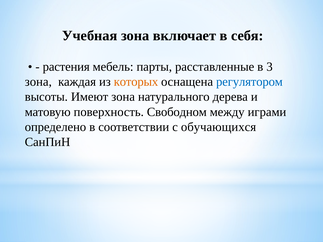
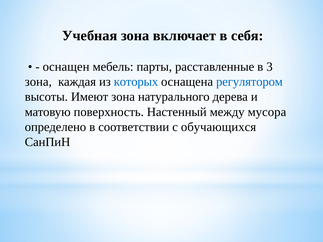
растения: растения -> оснащен (66, 67)
которых colour: orange -> blue (136, 82)
Свободном: Свободном -> Настенный (177, 112)
играми: играми -> мусора (267, 112)
